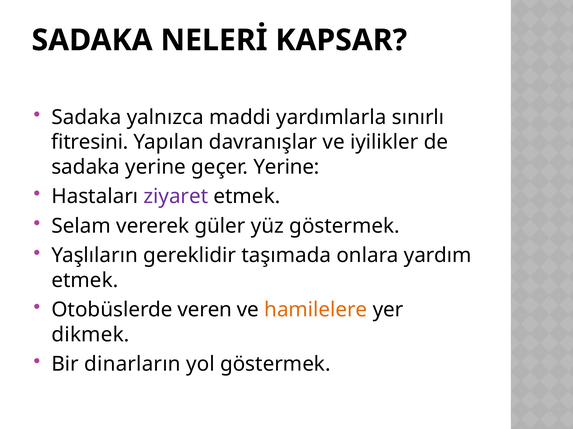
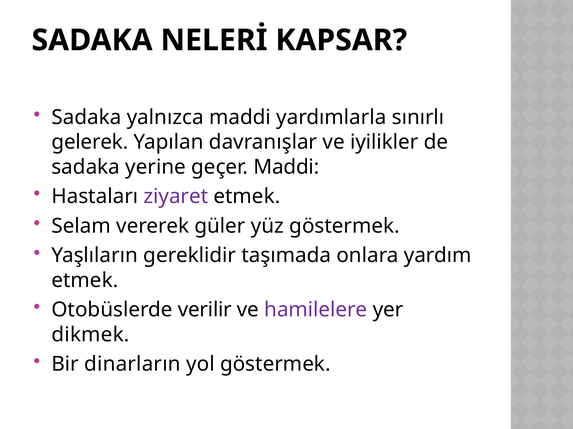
fitresini: fitresini -> gelerek (90, 142)
geçer Yerine: Yerine -> Maddi (286, 167)
veren: veren -> verilir (205, 310)
hamilelere colour: orange -> purple (316, 310)
